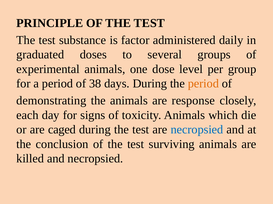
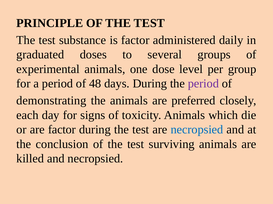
38: 38 -> 48 (95, 84)
period colour: orange -> purple (203, 84)
response: response -> preferred (193, 101)
are caged: caged -> factor (62, 130)
